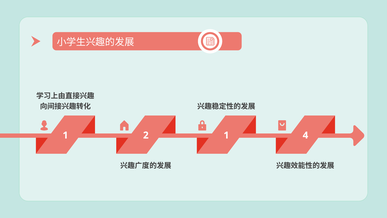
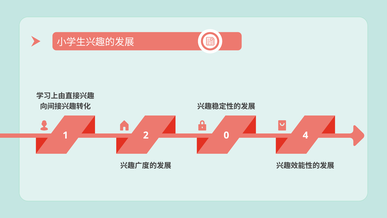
2 1: 1 -> 0 (226, 135)
